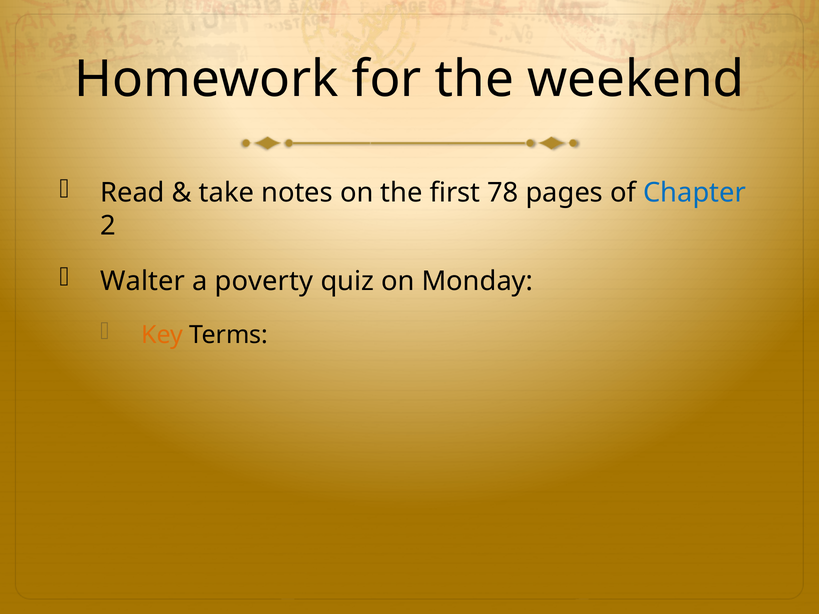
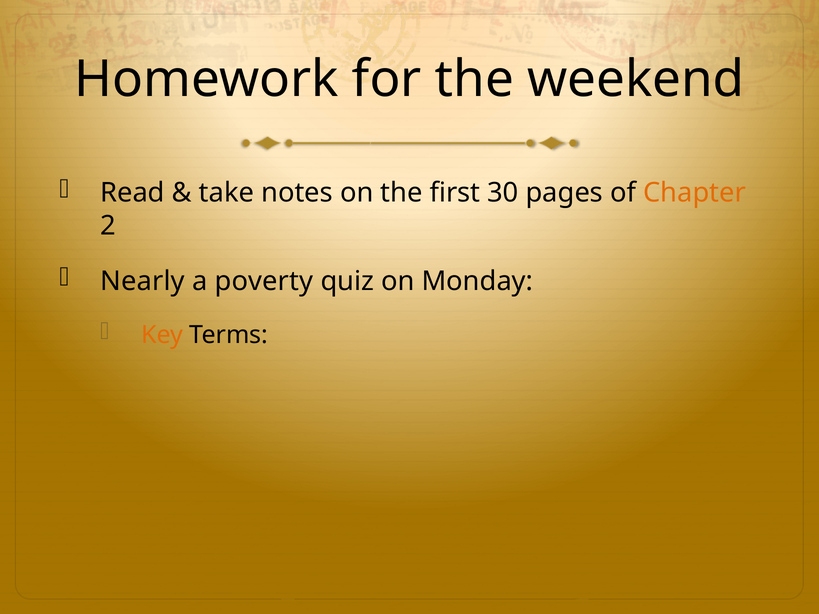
78: 78 -> 30 (503, 193)
Chapter colour: blue -> orange (694, 193)
Walter: Walter -> Nearly (143, 281)
